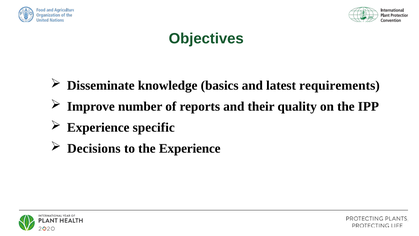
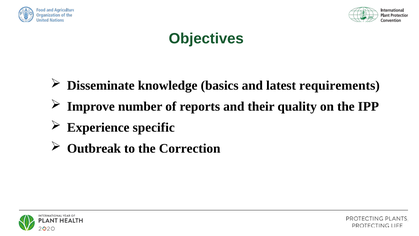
Decisions: Decisions -> Outbreak (94, 148)
the Experience: Experience -> Correction (190, 148)
